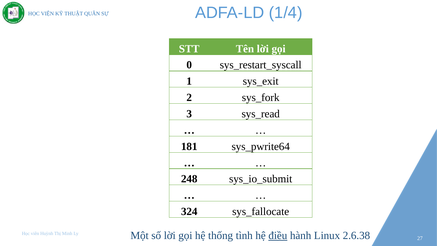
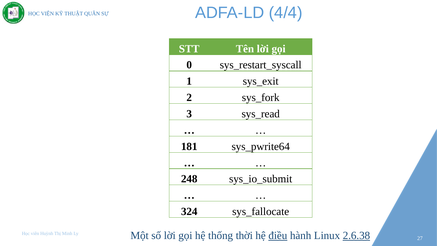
1/4: 1/4 -> 4/4 (286, 13)
tình: tình -> thời (244, 236)
2.6.38 underline: none -> present (356, 236)
